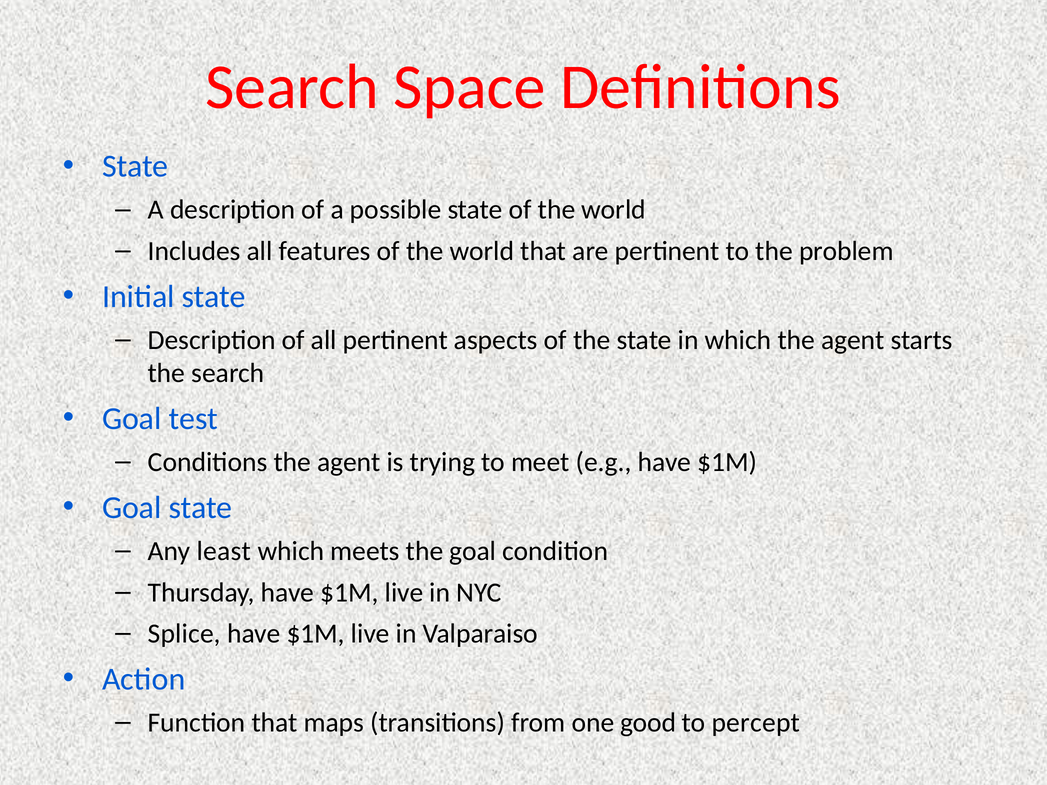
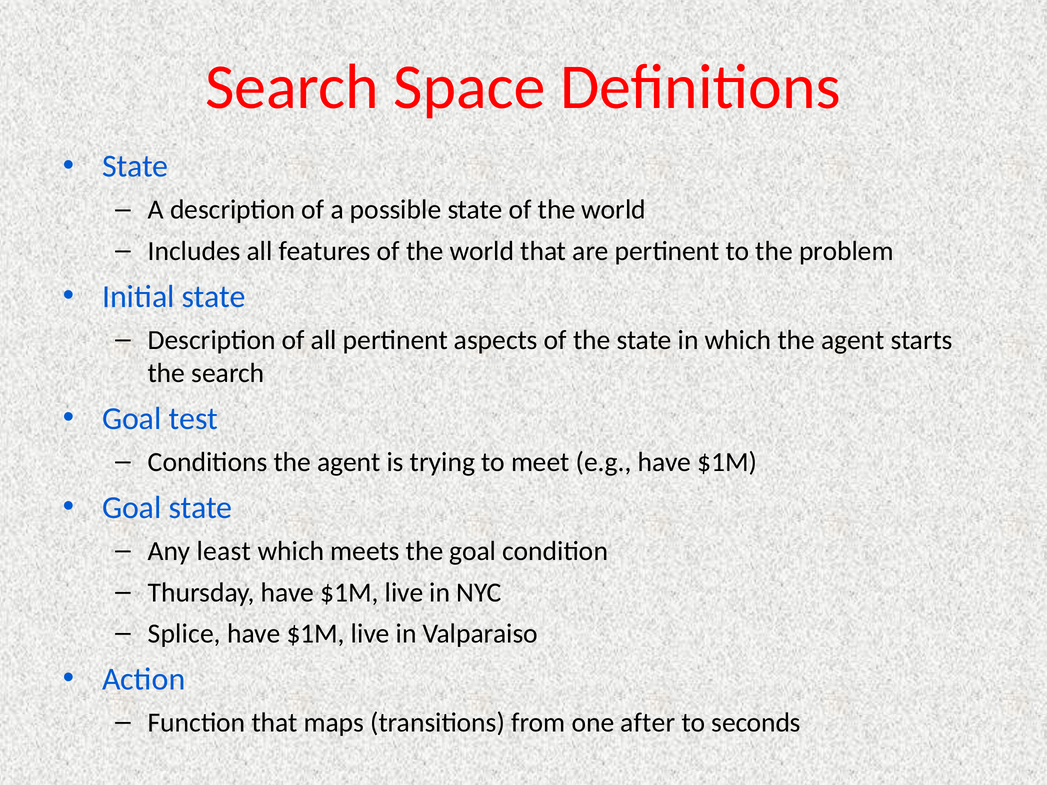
good: good -> after (648, 723)
percept: percept -> seconds (756, 723)
